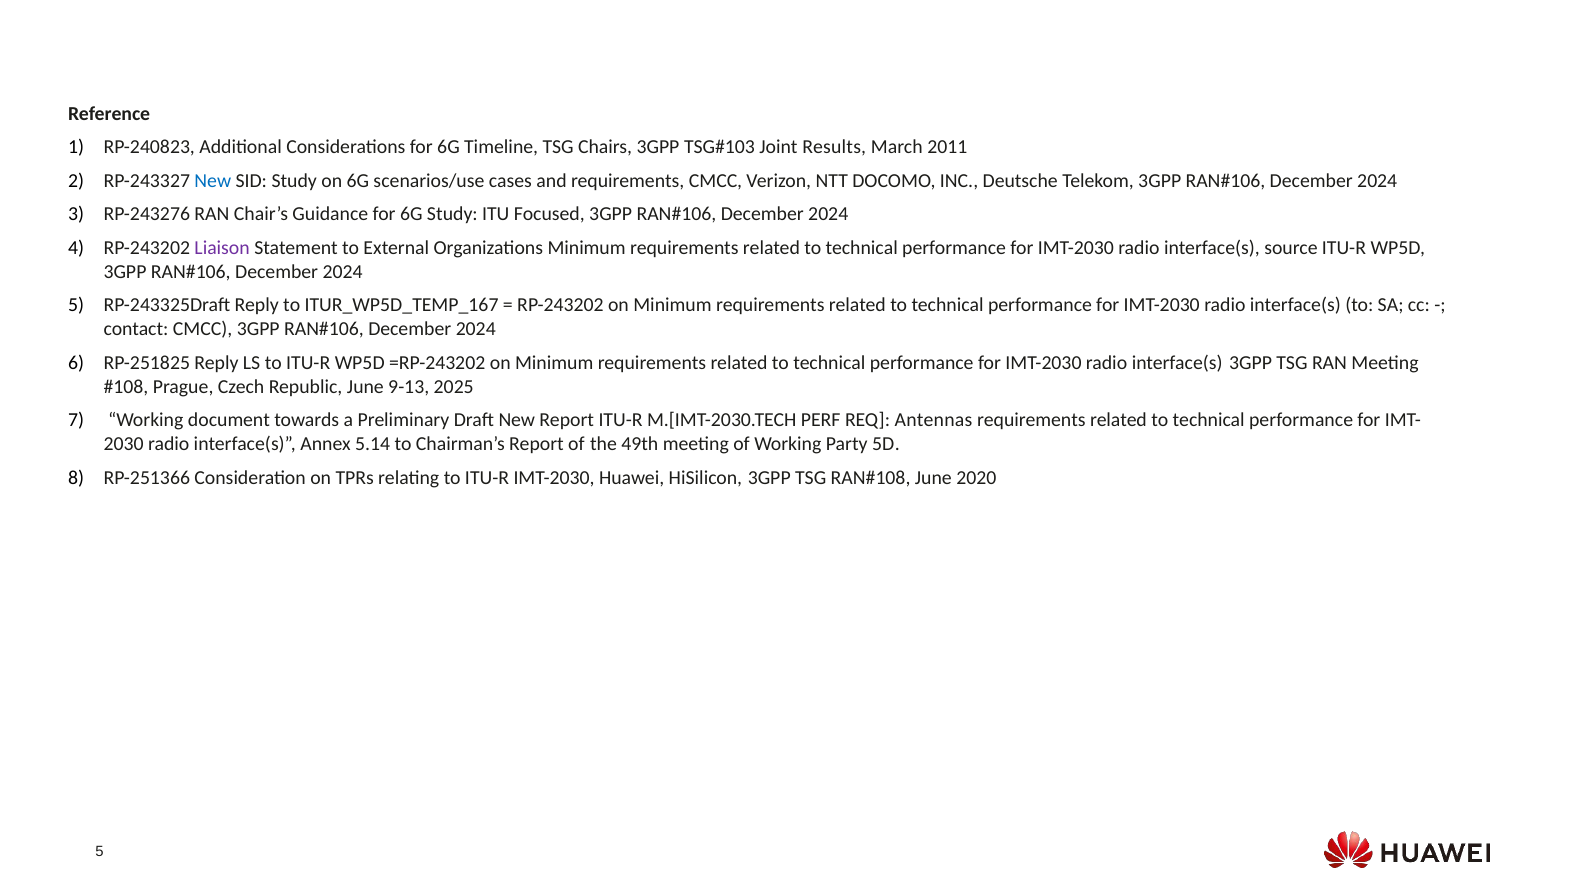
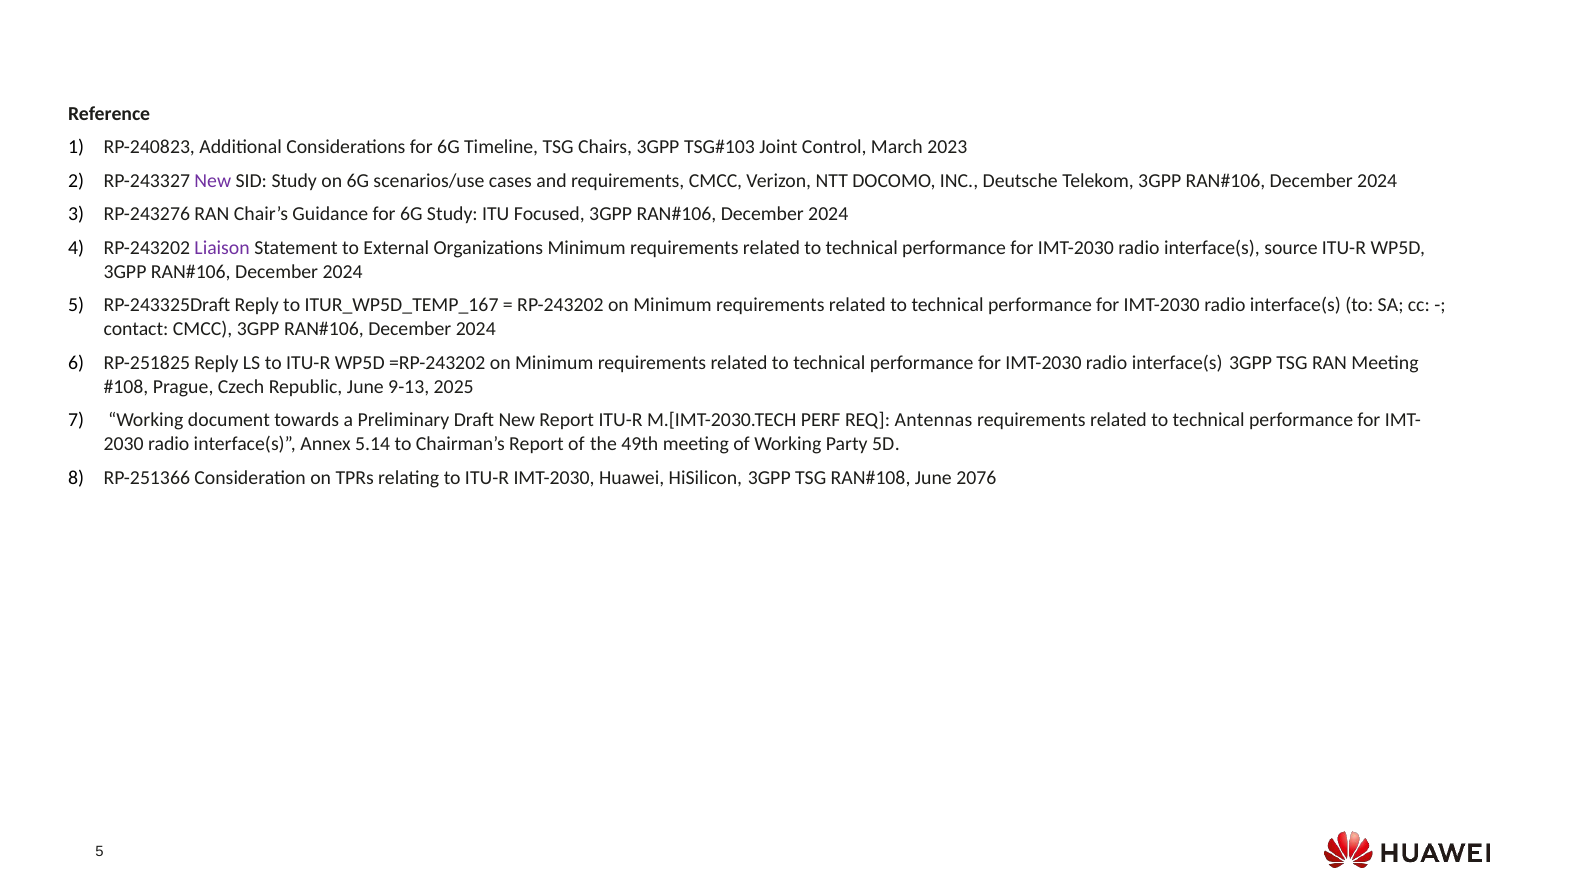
Results: Results -> Control (834, 147)
2011: 2011 -> 2023 (947, 147)
New colour: blue -> purple (213, 181)
2020: 2020 -> 2076 (976, 478)
